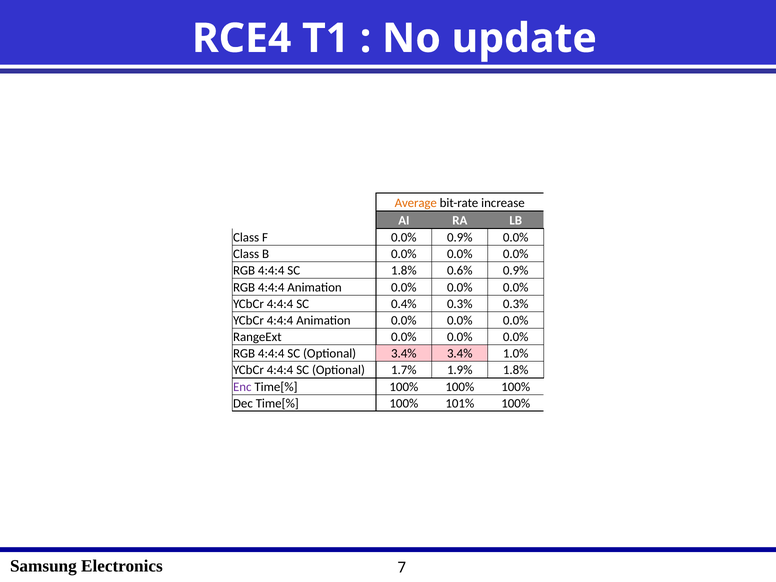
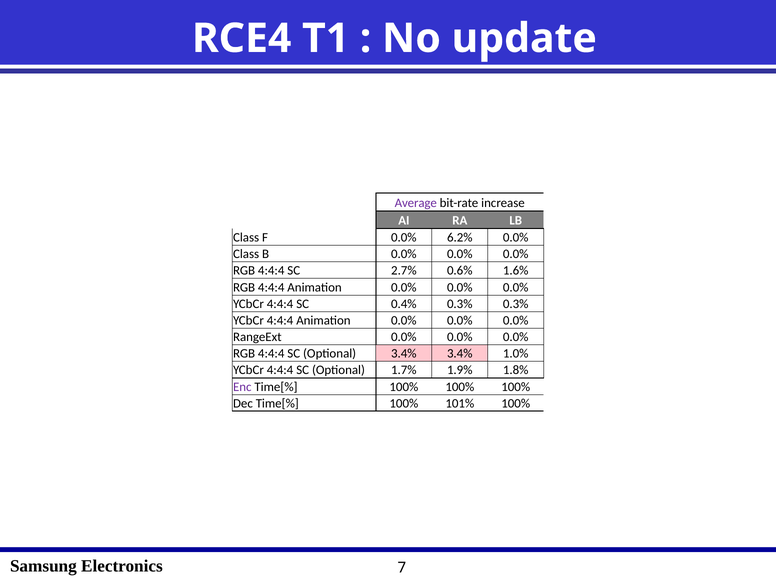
Average colour: orange -> purple (416, 203)
0.0% 0.9%: 0.9% -> 6.2% (460, 238)
SC 1.8%: 1.8% -> 2.7% (404, 271)
0.6% 0.9%: 0.9% -> 1.6% (516, 271)
